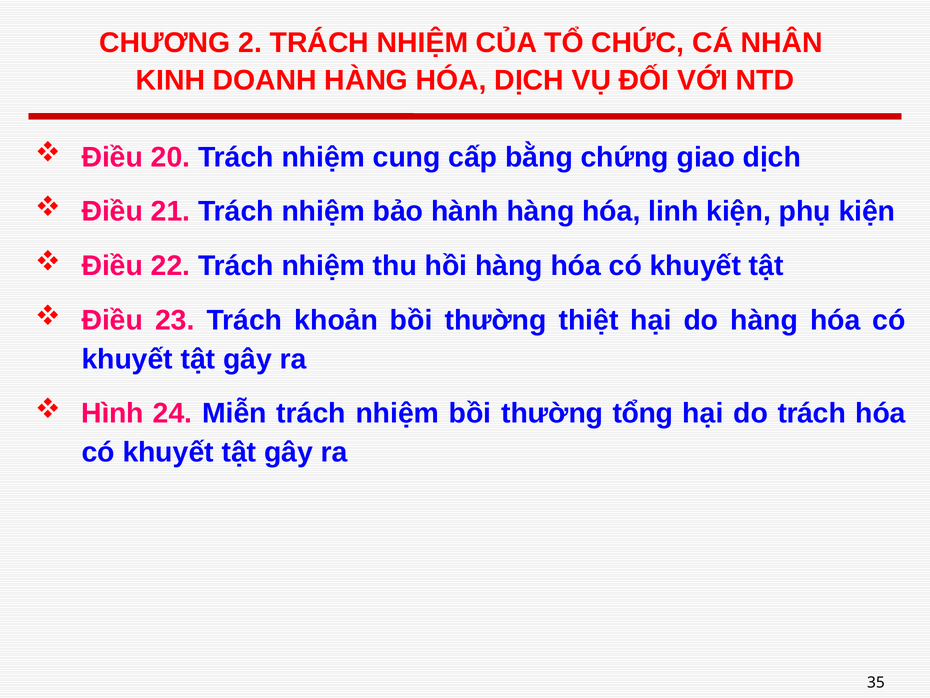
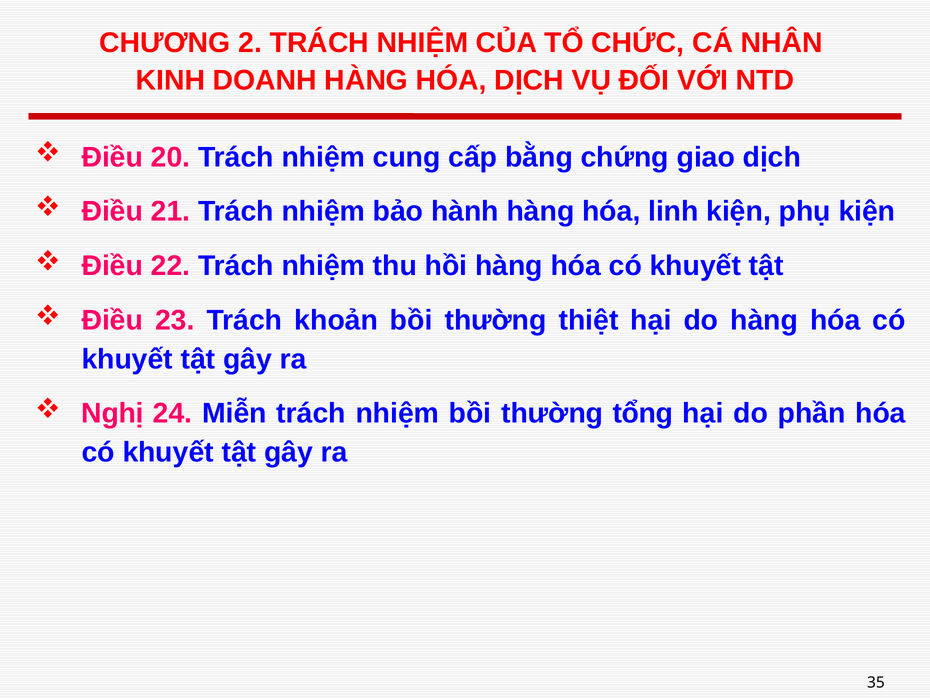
Hình: Hình -> Nghị (112, 413)
do trách: trách -> phần (812, 413)
